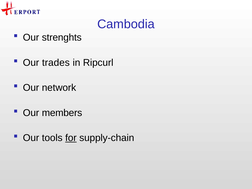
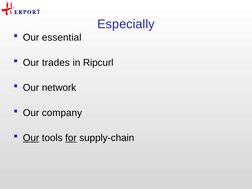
Cambodia: Cambodia -> Especially (126, 24)
strenghts: strenghts -> essential (62, 38)
members: members -> company (62, 113)
Our underline: none -> present (31, 138)
